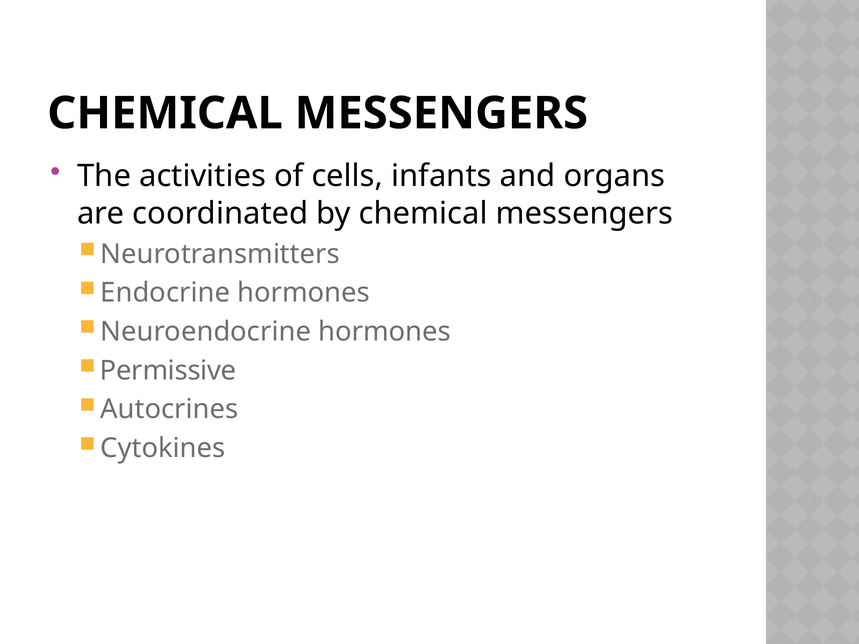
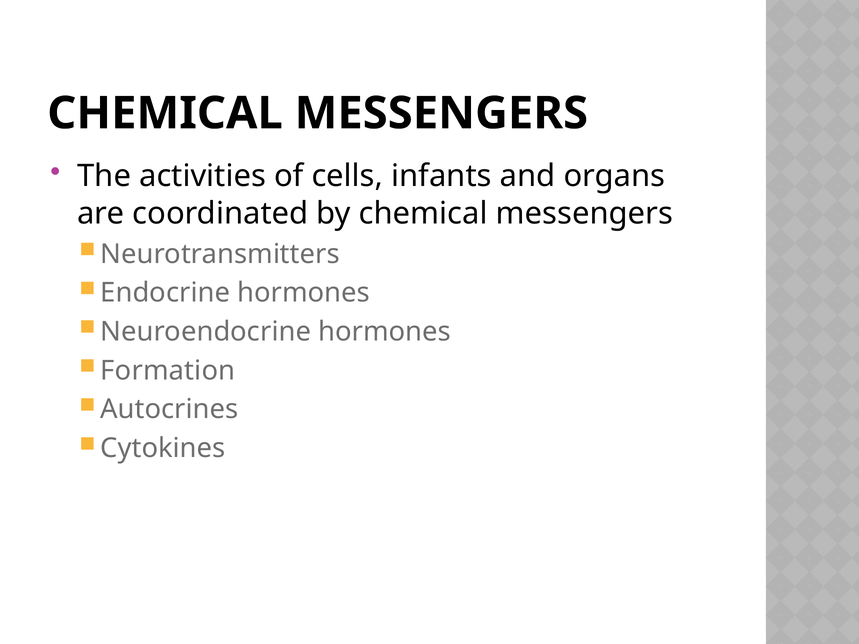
Permissive: Permissive -> Formation (168, 371)
